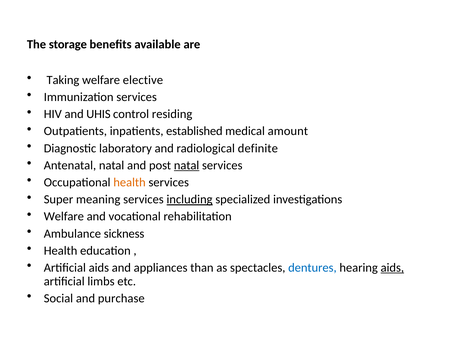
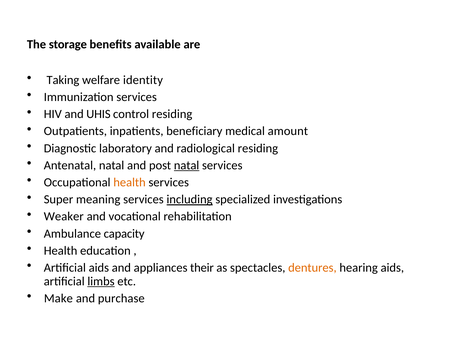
elective: elective -> identity (143, 80)
established: established -> beneficiary (194, 131)
radiological definite: definite -> residing (258, 148)
Welfare: Welfare -> Weaker (64, 216)
sickness: sickness -> capacity (124, 233)
than: than -> their (202, 268)
dentures colour: blue -> orange (312, 268)
aids underline: present -> none (392, 268)
limbs underline: none -> present (101, 281)
Social: Social -> Make (58, 298)
